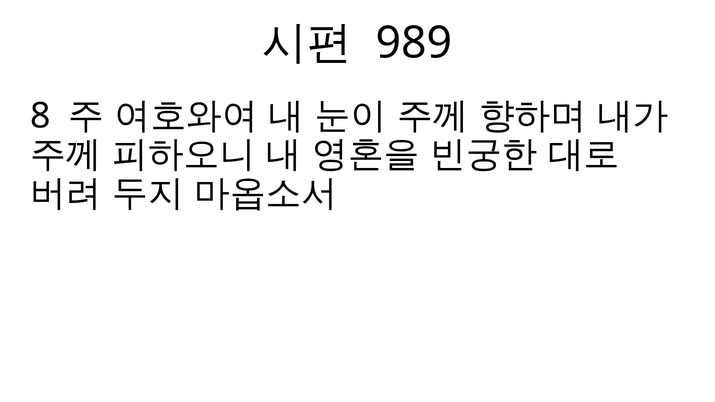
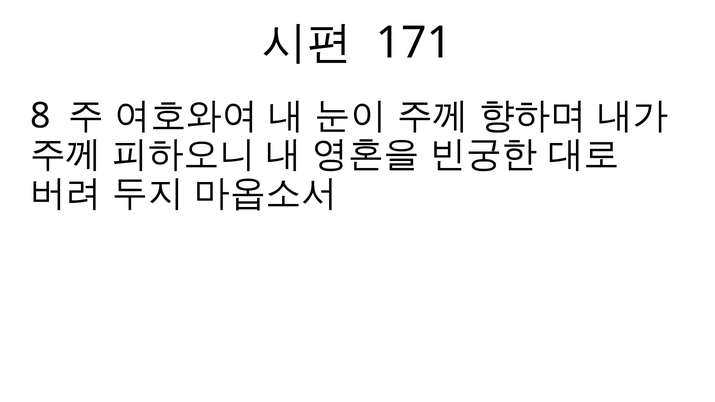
989: 989 -> 171 (414, 43)
